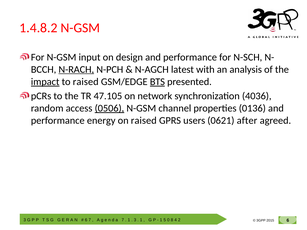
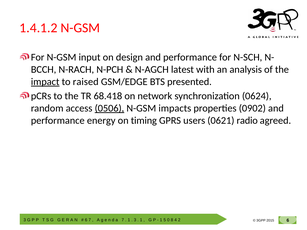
1.4.8.2: 1.4.8.2 -> 1.4.1.2 (38, 28)
N-RACH underline: present -> none (76, 69)
BTS underline: present -> none (157, 82)
47.105: 47.105 -> 68.418 (108, 96)
4036: 4036 -> 0624 (257, 96)
channel: channel -> impacts (175, 108)
0136: 0136 -> 0902 (252, 108)
on raised: raised -> timing (144, 121)
after: after -> radio (247, 121)
